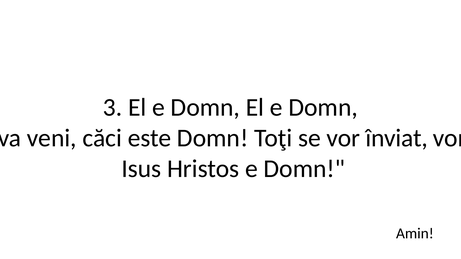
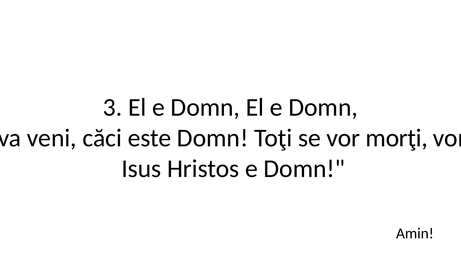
înviat: înviat -> morţi (397, 138)
